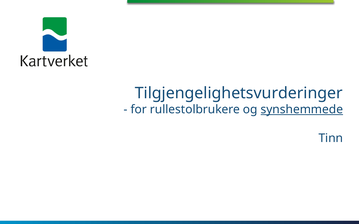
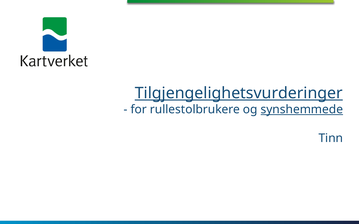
Tilgjengelighetsvurderinger underline: none -> present (239, 93)
